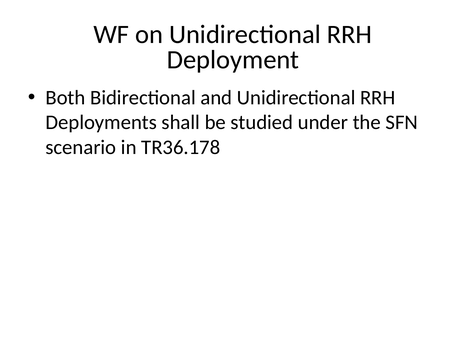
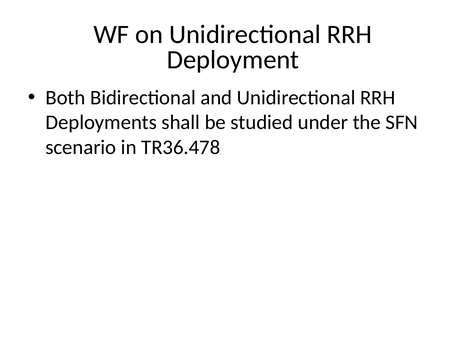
TR36.178: TR36.178 -> TR36.478 (181, 147)
